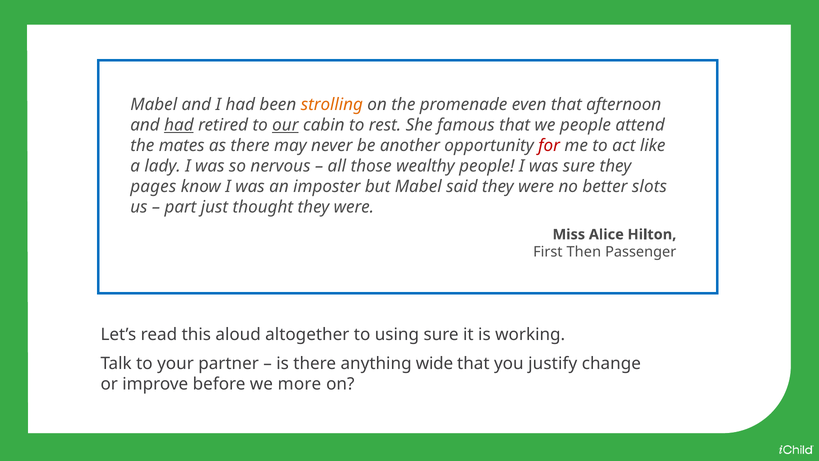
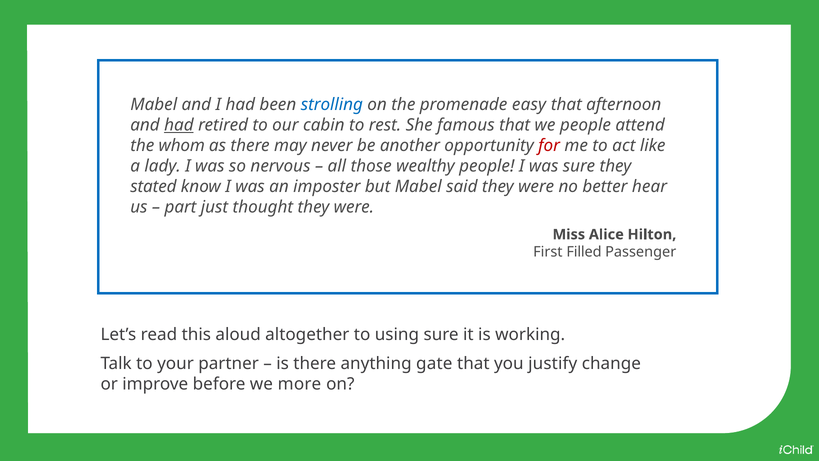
strolling colour: orange -> blue (332, 105)
even: even -> easy (529, 105)
our underline: present -> none (285, 125)
mates: mates -> whom (182, 146)
pages: pages -> stated (153, 187)
slots: slots -> hear (650, 187)
Then: Then -> Filled (584, 252)
wide: wide -> gate (434, 363)
